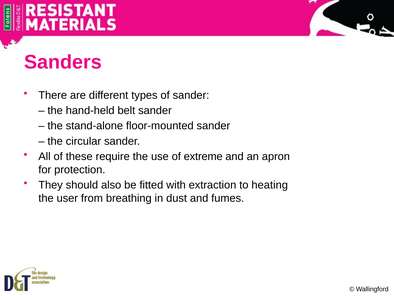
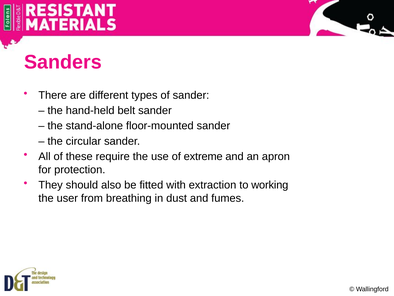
heating: heating -> working (270, 185)
